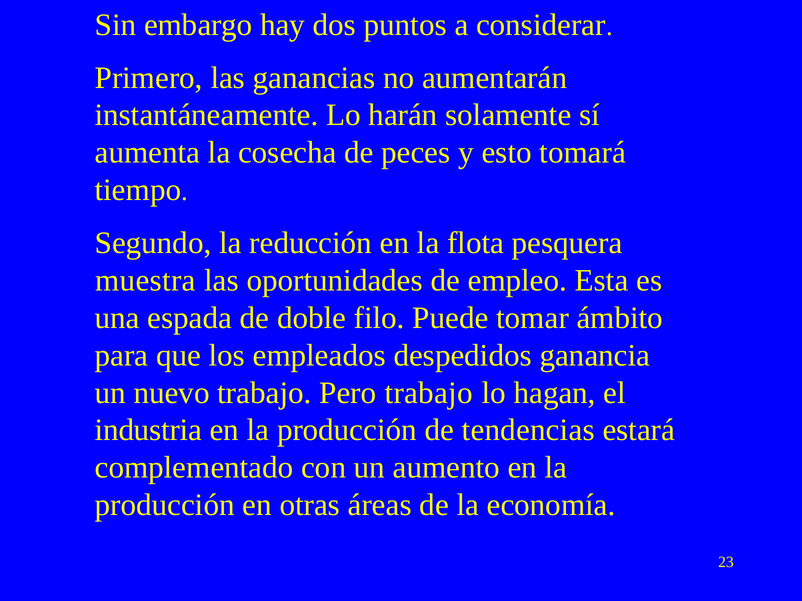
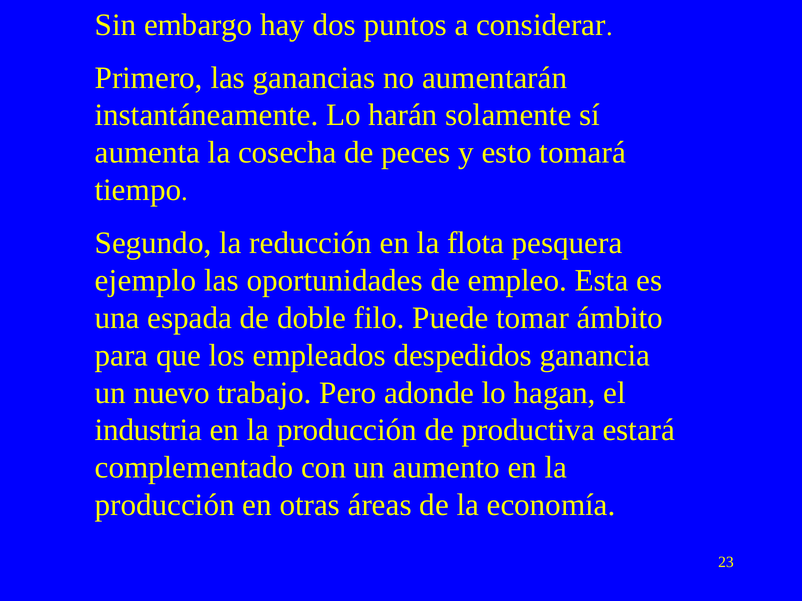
muestra: muestra -> ejemplo (146, 281)
Pero trabajo: trabajo -> adonde (429, 393)
tendencias: tendencias -> productiva (528, 430)
